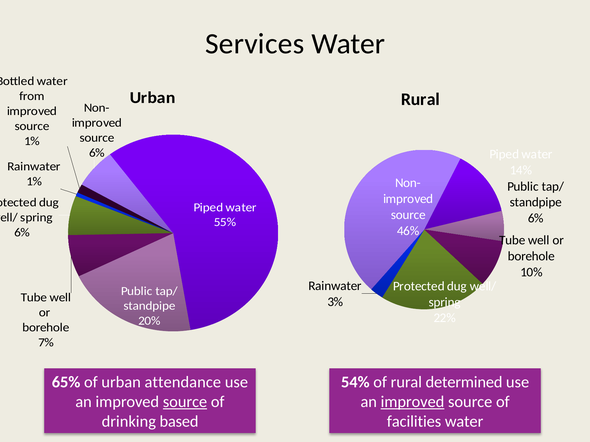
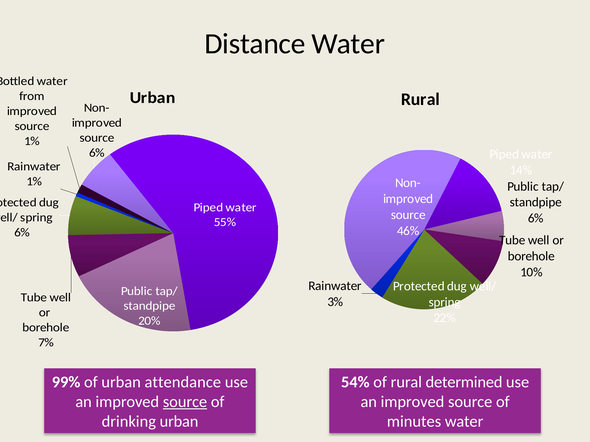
Services: Services -> Distance (255, 44)
65%: 65% -> 99% (66, 383)
improved underline: present -> none (412, 402)
drinking based: based -> urban (179, 422)
facilities: facilities -> minutes (414, 422)
